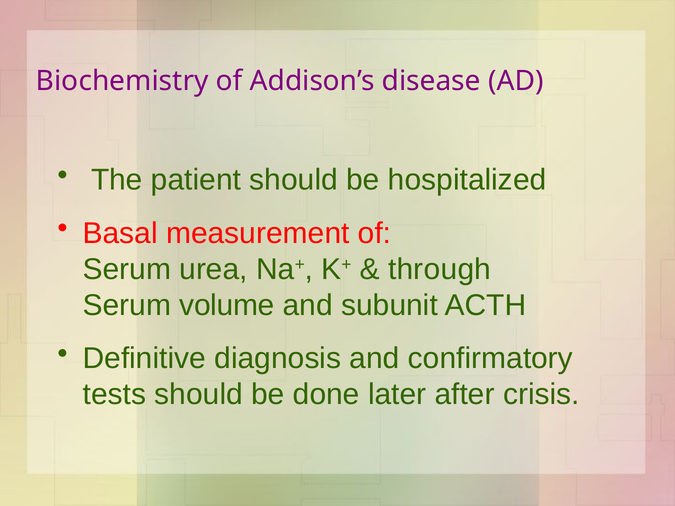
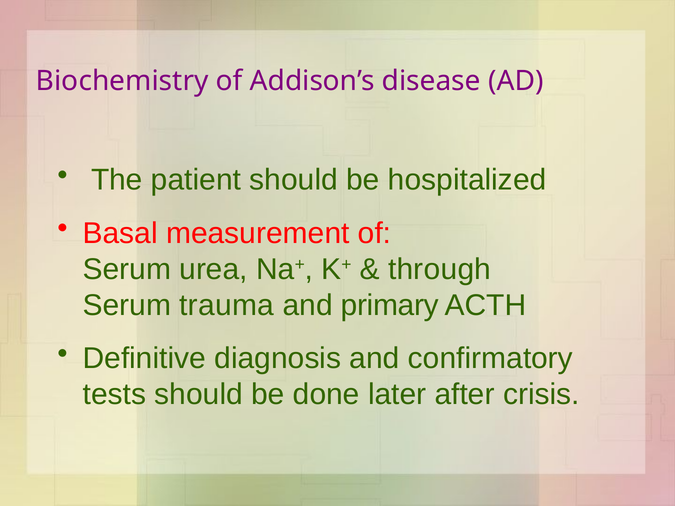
volume: volume -> trauma (227, 305)
subunit: subunit -> primary (390, 305)
